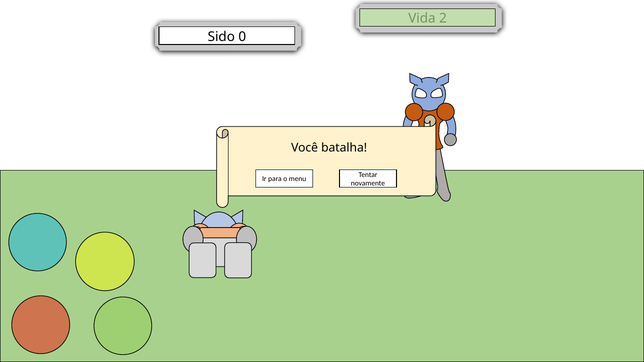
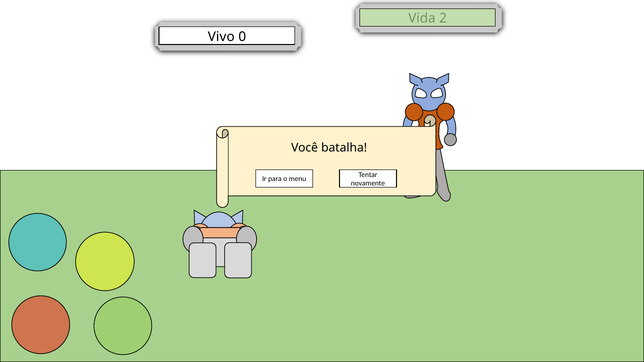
Sido: Sido -> Vivo (221, 37)
